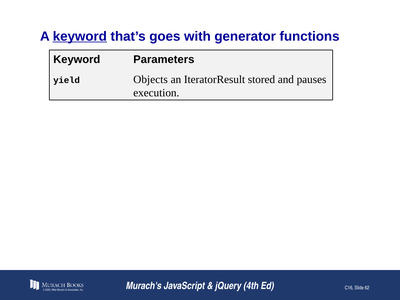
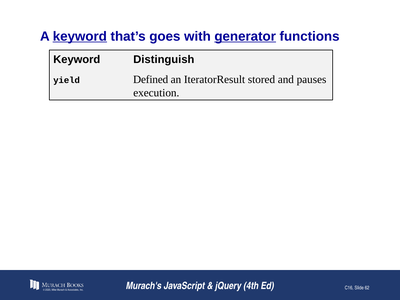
generator underline: none -> present (245, 36)
Parameters: Parameters -> Distinguish (164, 59)
Objects: Objects -> Defined (151, 79)
